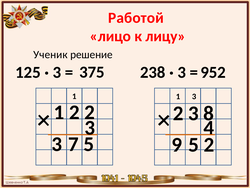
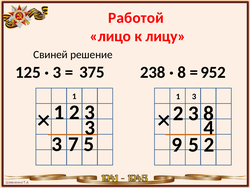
Ученик: Ученик -> Свиней (51, 55)
3: 3 -> 8 (182, 72)
1 2 2: 2 -> 3 (90, 112)
